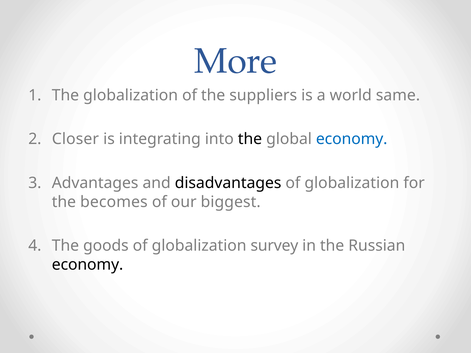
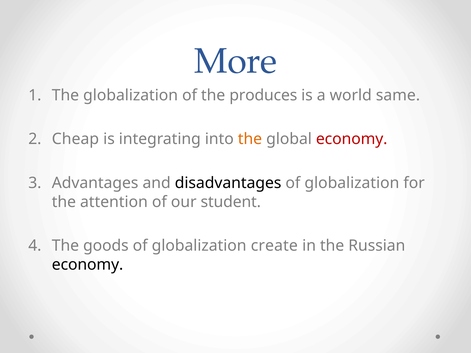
suppliers: suppliers -> produces (263, 95)
Closer: Closer -> Cheap (75, 139)
the colour: black -> orange (250, 139)
economy colour: blue -> red (352, 139)
becomes: becomes -> attention (114, 202)
biggest: biggest -> student (231, 202)
survey: survey -> create (274, 246)
